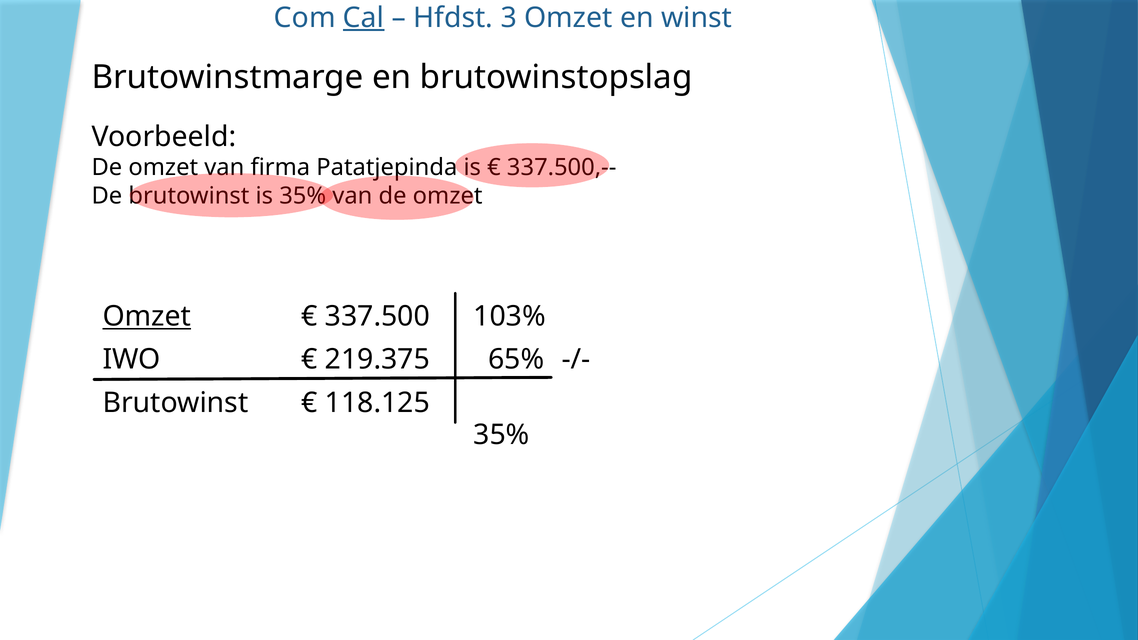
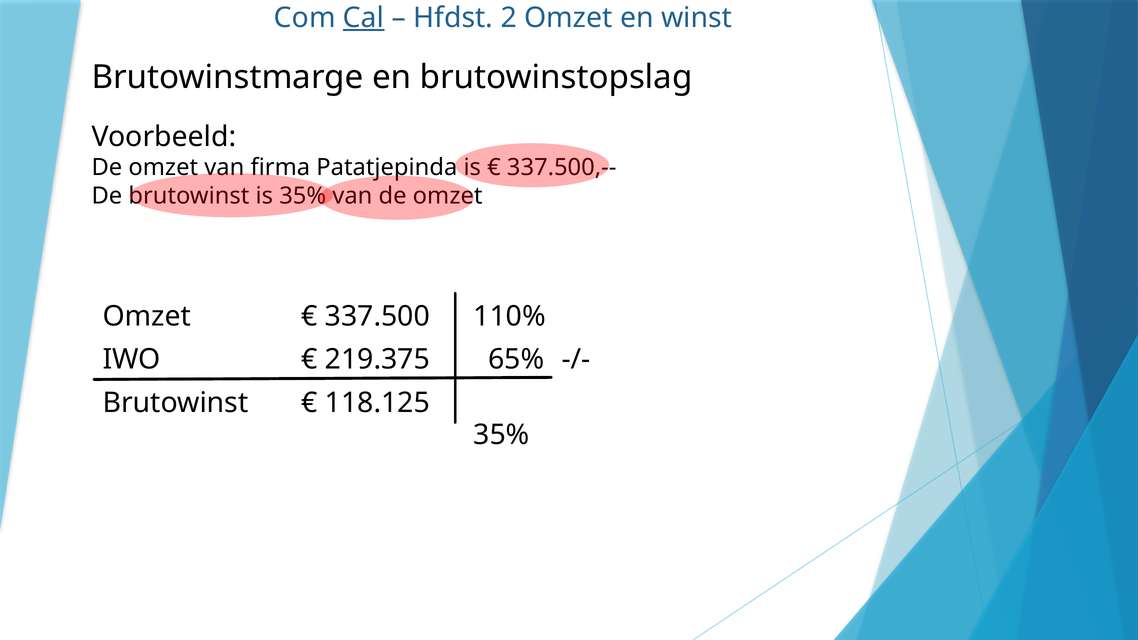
3: 3 -> 2 (509, 18)
Omzet underline: present -> none (147, 317)
103%: 103% -> 110% (510, 317)
